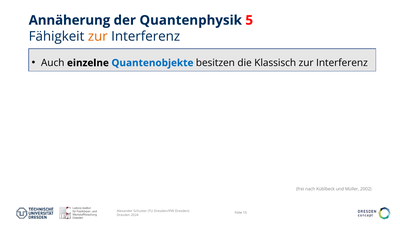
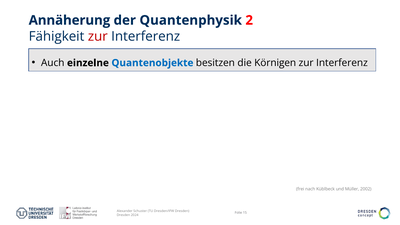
5: 5 -> 2 (249, 20)
zur colour: orange -> red (98, 36)
Klassisch: Klassisch -> Körnigen (275, 63)
